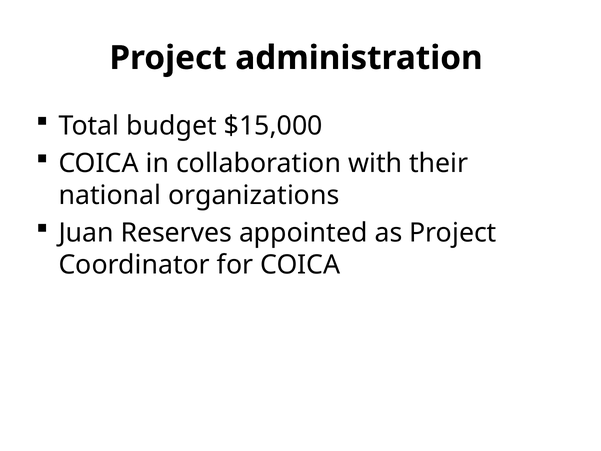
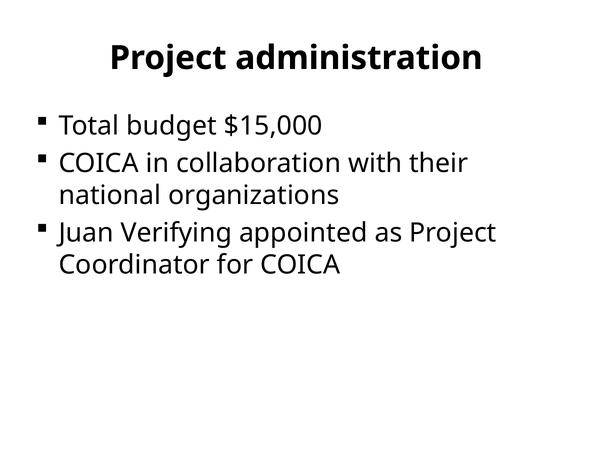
Reserves: Reserves -> Verifying (176, 233)
